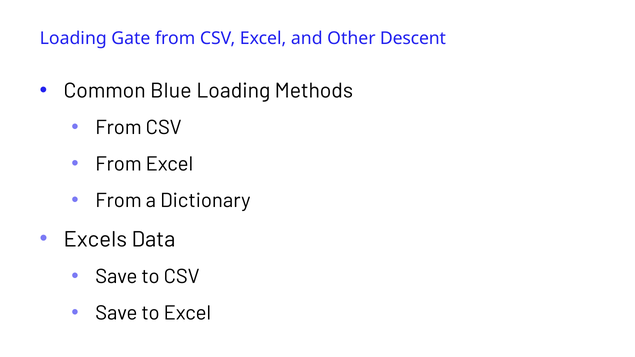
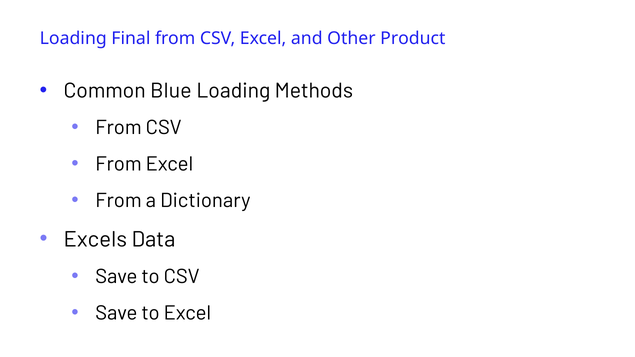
Gate: Gate -> Final (131, 38)
Descent: Descent -> Product (413, 38)
